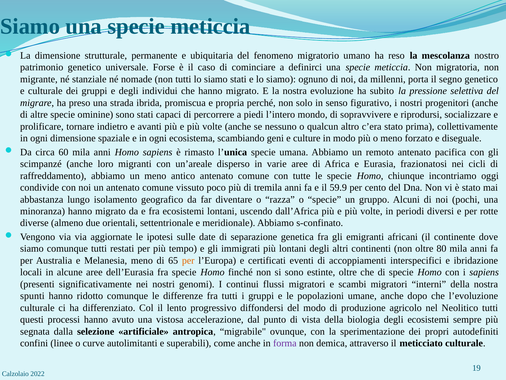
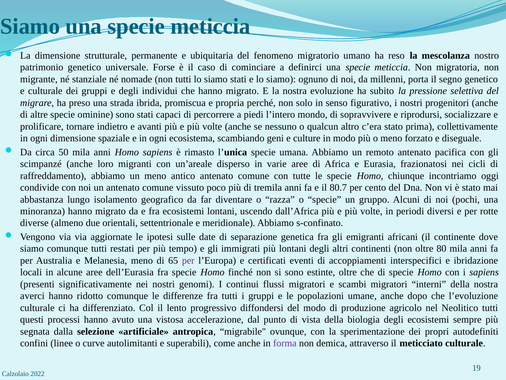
60: 60 -> 50 (63, 152)
59.9: 59.9 -> 80.7 (338, 187)
per colour: orange -> purple (188, 260)
spunti: spunti -> averci (32, 296)
